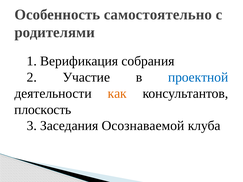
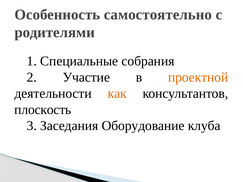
Верификация: Верификация -> Специальные (79, 61)
проектной colour: blue -> orange (198, 77)
Осознаваемой: Осознаваемой -> Оборудование (143, 126)
